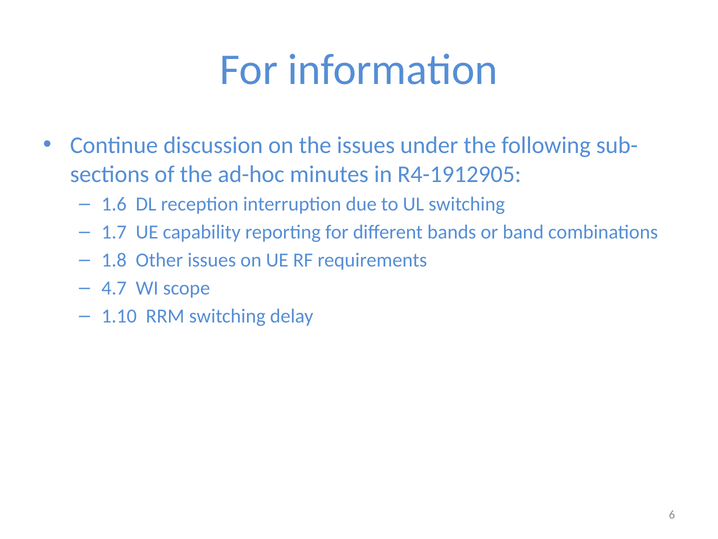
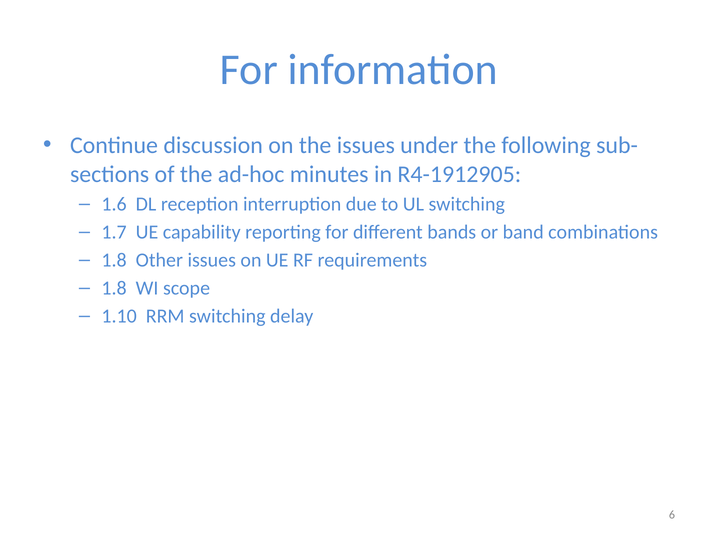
4.7: 4.7 -> 1.8 (114, 288)
